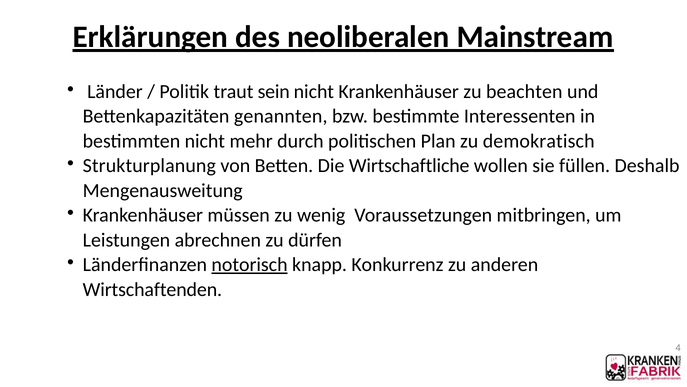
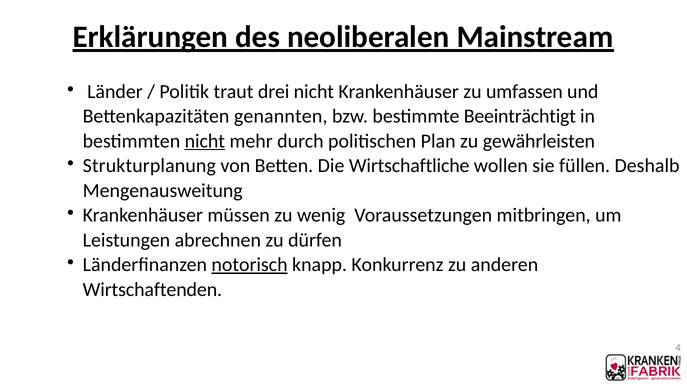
sein: sein -> drei (274, 91)
beachten: beachten -> umfassen (524, 91)
Interessenten: Interessenten -> Beeinträchtigt (520, 116)
nicht underline: none -> present (205, 141)
demokratisch: demokratisch -> gewährleisten (539, 141)
